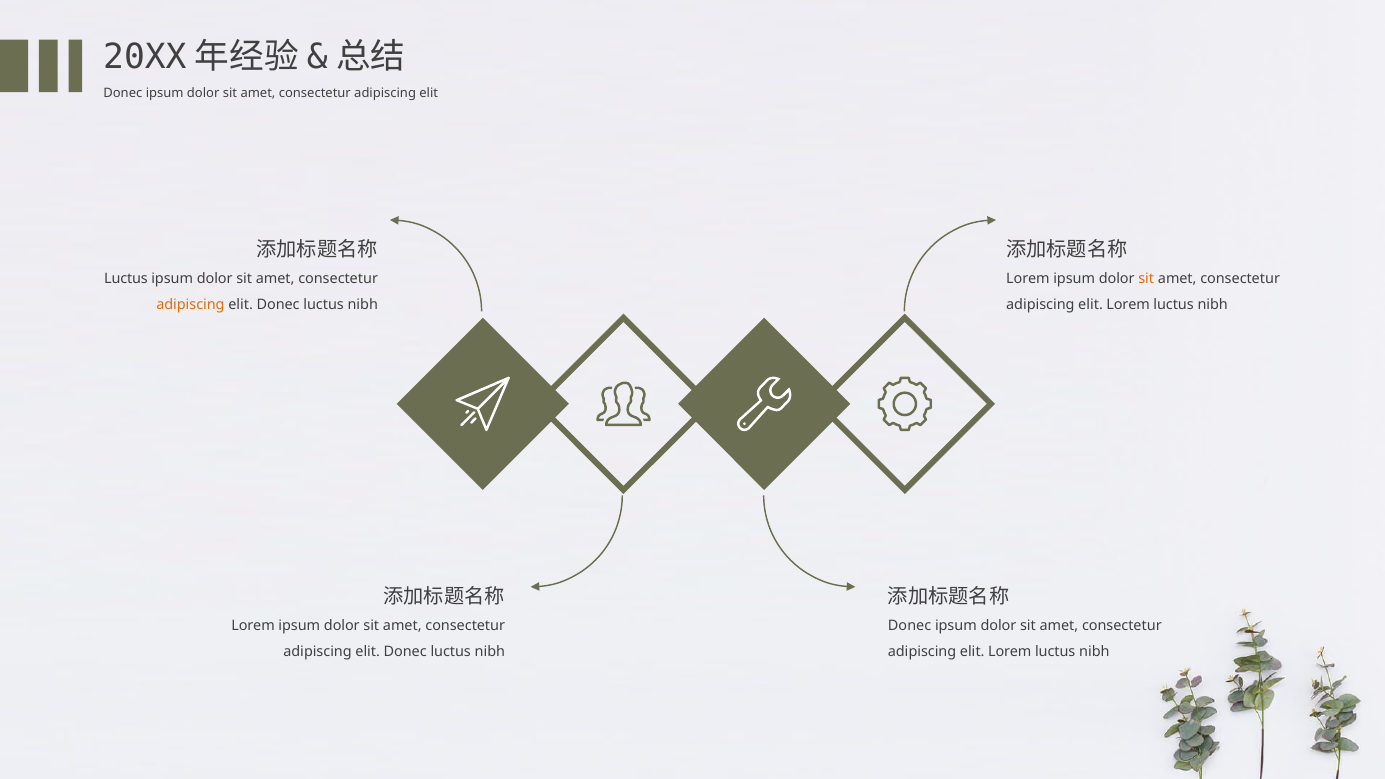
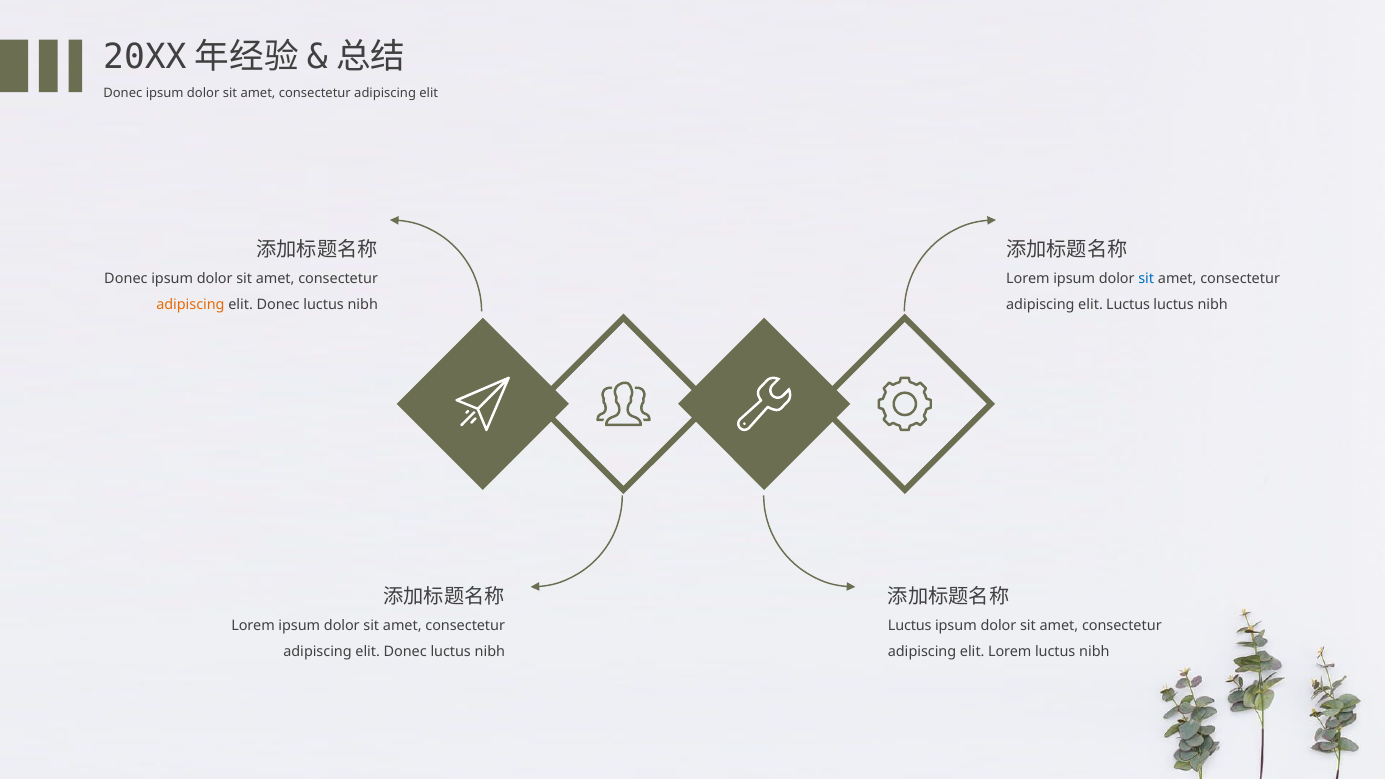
Luctus: Luctus -> Donec (126, 279)
sit colour: orange -> blue (1146, 279)
Lorem: Lorem -> Luctus (1128, 305)
Donec: Donec -> Luctus (910, 626)
